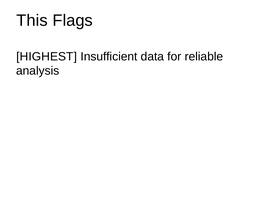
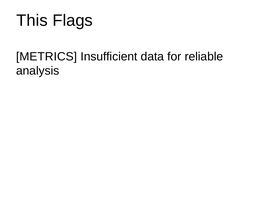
HIGHEST: HIGHEST -> METRICS (47, 56)
